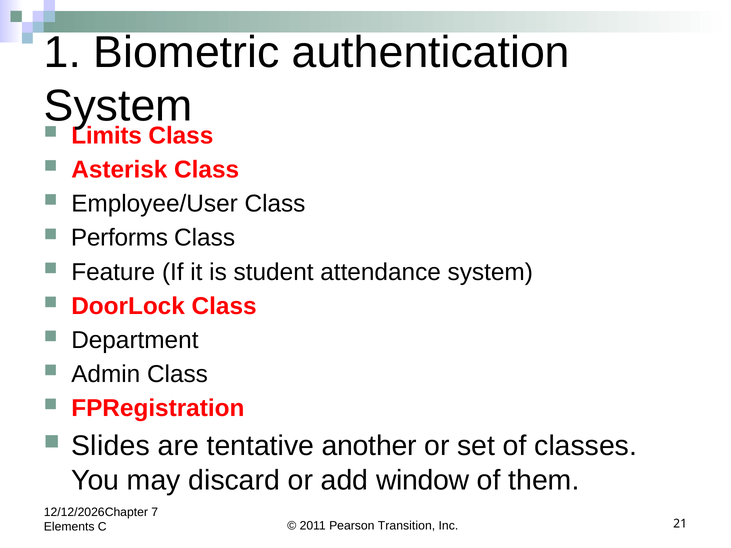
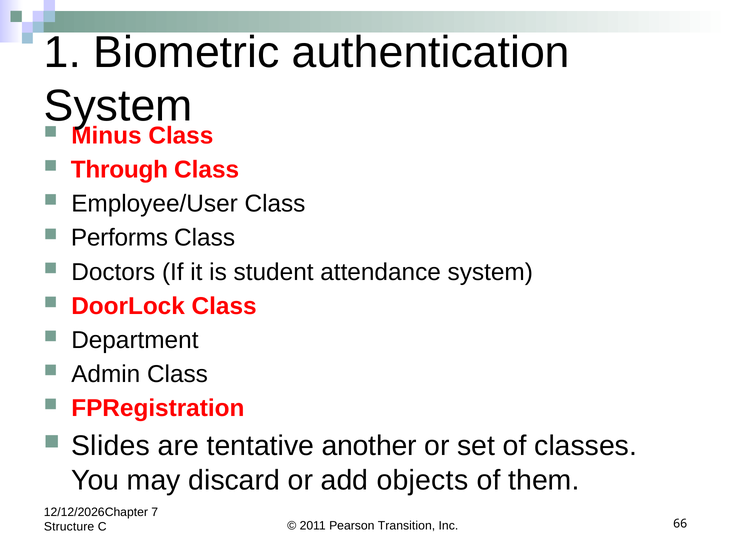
Limits: Limits -> Minus (106, 136)
Asterisk: Asterisk -> Through (119, 170)
Feature: Feature -> Doctors (113, 272)
window: window -> objects (422, 480)
21: 21 -> 66 (680, 524)
Elements: Elements -> Structure (69, 527)
